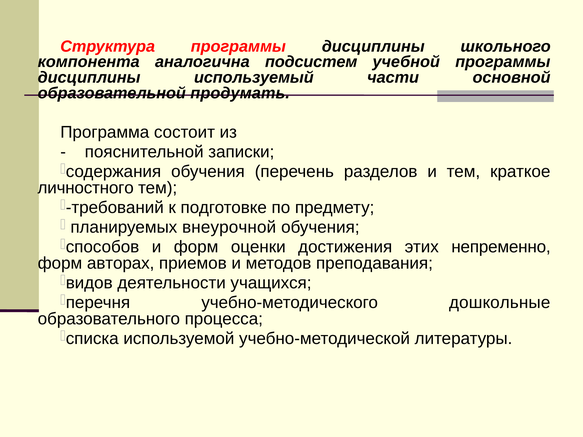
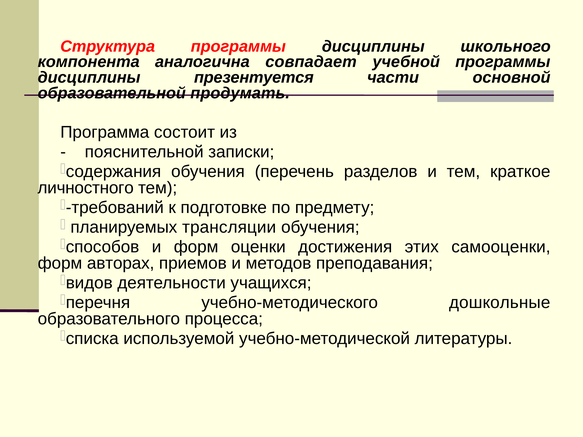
подсистем: подсистем -> совпадает (311, 62)
используемый: используемый -> презентуется (254, 78)
внеурочной: внеурочной -> трансляции (229, 227)
непременно: непременно -> самооценки (501, 247)
